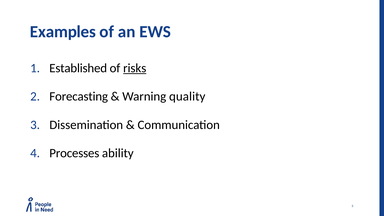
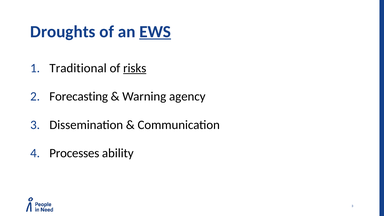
Examples: Examples -> Droughts (63, 32)
EWS underline: none -> present (155, 32)
Established: Established -> Traditional (78, 68)
quality: quality -> agency (187, 96)
